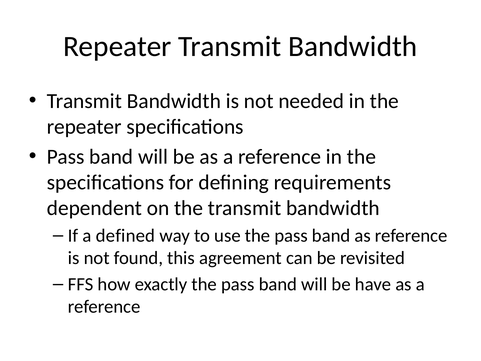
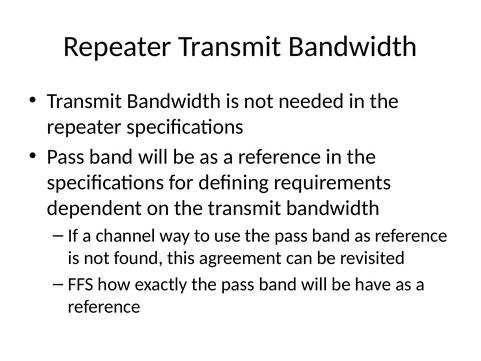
defined: defined -> channel (126, 235)
